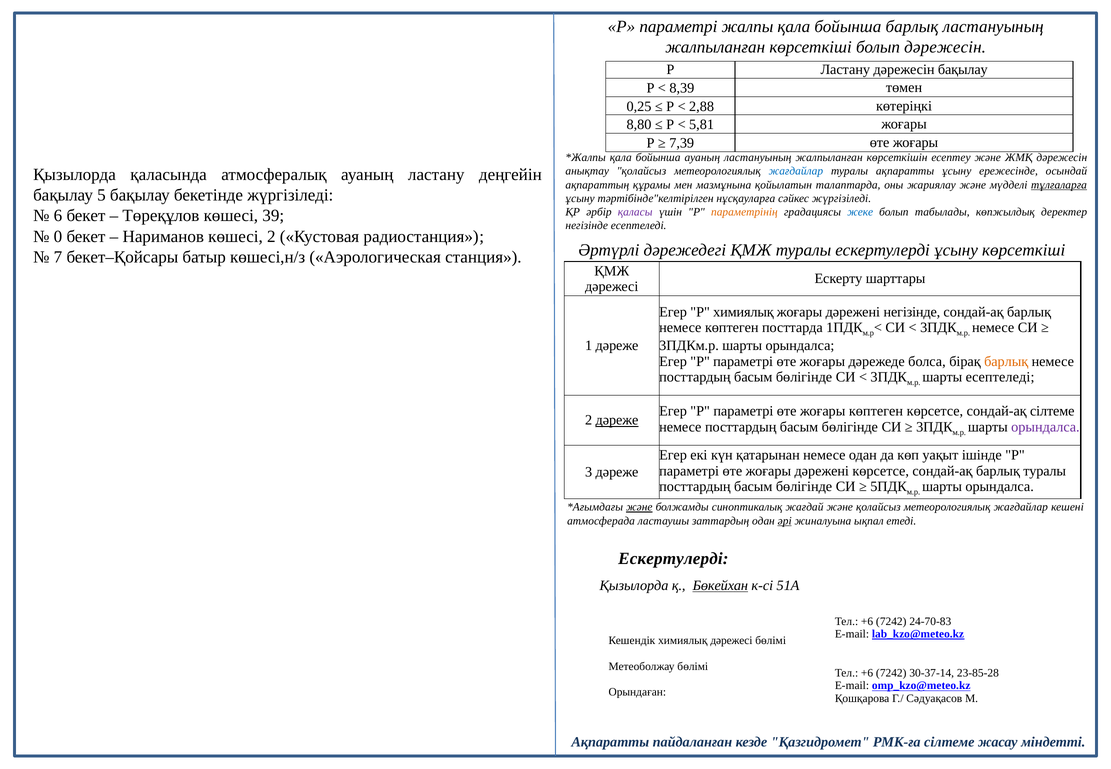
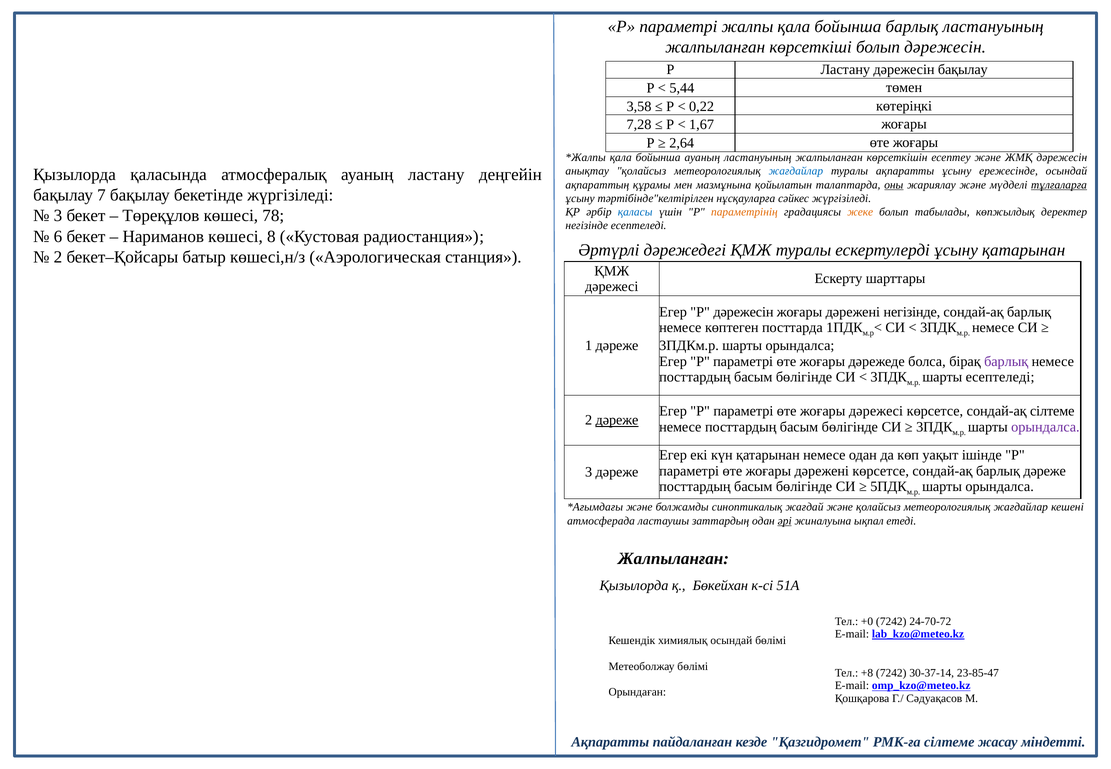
8,39: 8,39 -> 5,44 (682, 88)
0,25: 0,25 -> 3,58 (639, 106)
2,88: 2,88 -> 0,22 (702, 106)
8,80: 8,80 -> 7,28 (639, 125)
5,81: 5,81 -> 1,67 (702, 125)
7,39: 7,39 -> 2,64 (682, 143)
оны underline: none -> present (894, 185)
5: 5 -> 7 (101, 195)
қаласы colour: purple -> blue (635, 212)
жеке colour: blue -> orange (860, 212)
6: 6 -> 3 (58, 216)
39: 39 -> 78 (273, 216)
0: 0 -> 6 (58, 236)
көшесі 2: 2 -> 8 (271, 236)
ұсыну көрсеткіші: көрсеткіші -> қатарынан (1024, 250)
7: 7 -> 2 (58, 257)
Р химиялық: химиялық -> дәрежесін (743, 312)
барлық colour: orange -> purple (1006, 361)
жоғары көптеген: көптеген -> дәрежесі (876, 411)
барлық туралы: туралы -> дәреже (1045, 471)
және underline: present -> none (639, 507)
Ескертулерді: Ескертулерді -> Жалпыланған (673, 559)
Бөкейхан underline: present -> none (720, 586)
+6: +6 -> +0 (867, 621)
24-70-83: 24-70-83 -> 24-70-72 (930, 621)
химиялық дәрежесі: дәрежесі -> осындай (731, 640)
+6: +6 -> +8 (867, 673)
23-85-28: 23-85-28 -> 23-85-47 (978, 673)
